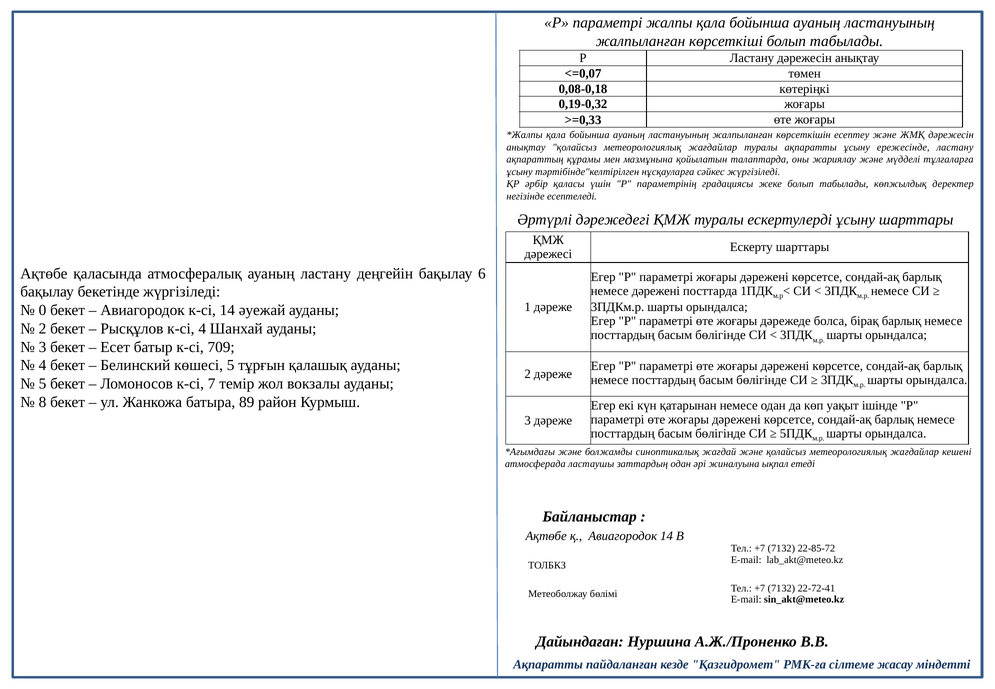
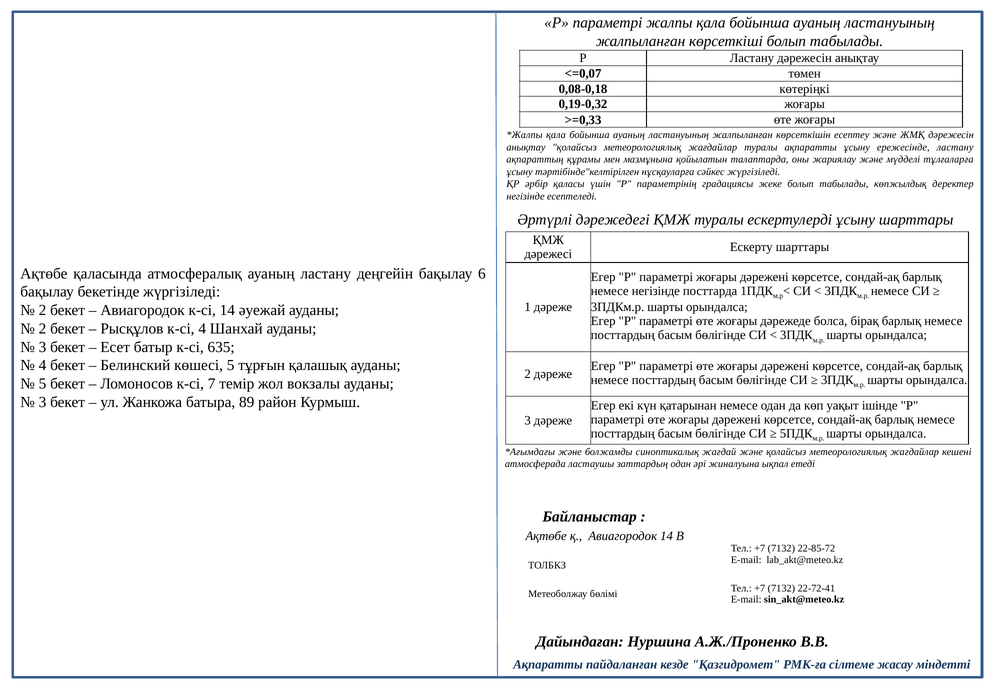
немесе дәрежені: дәрежені -> негізінде (656, 291)
0: 0 -> 2 (43, 310)
709: 709 -> 635 (221, 347)
8: 8 -> 3 (43, 402)
